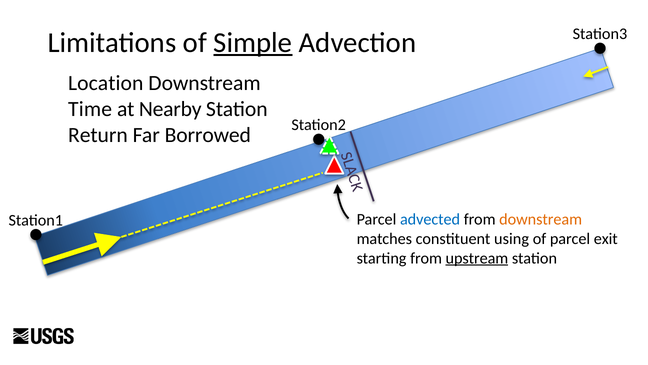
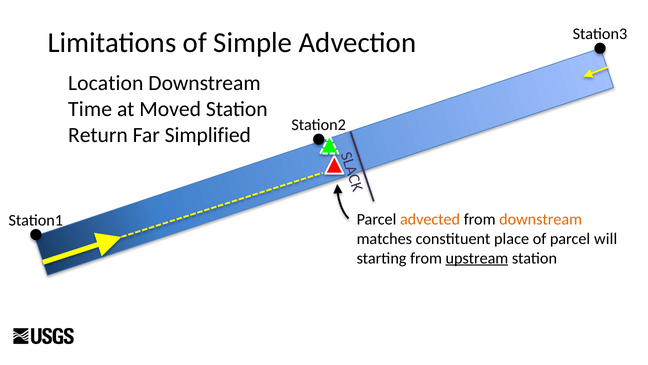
Simple underline: present -> none (253, 43)
Nearby: Nearby -> Moved (170, 109)
Borrowed: Borrowed -> Simplified (208, 135)
advected colour: blue -> orange (430, 219)
using: using -> place (512, 238)
exit: exit -> will (606, 238)
